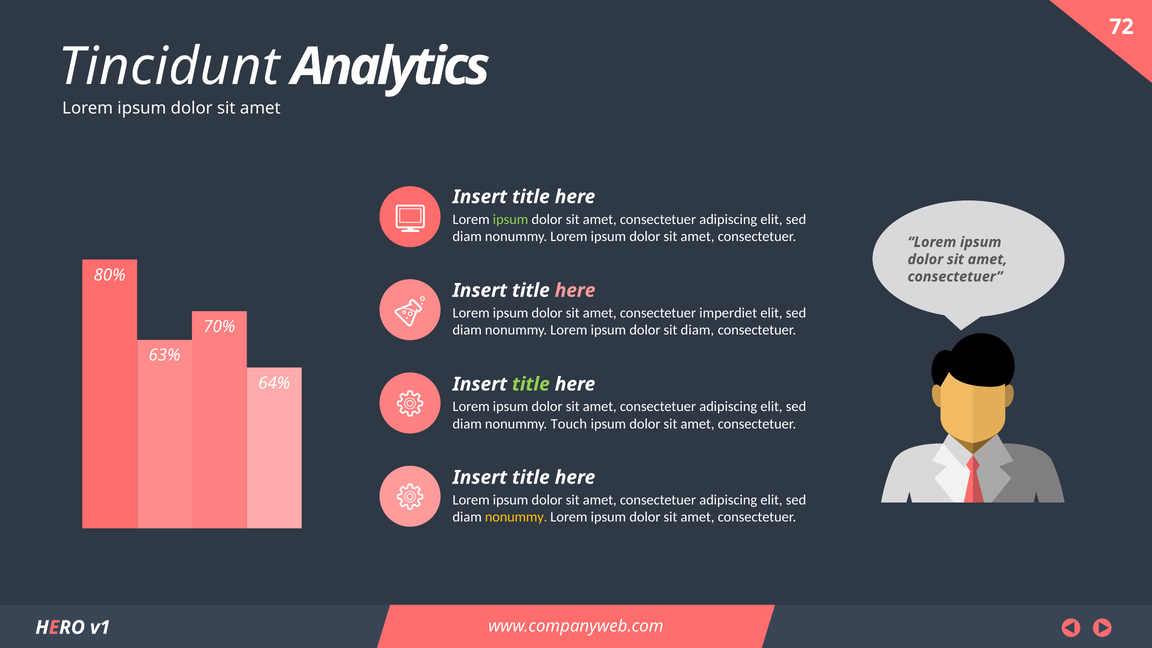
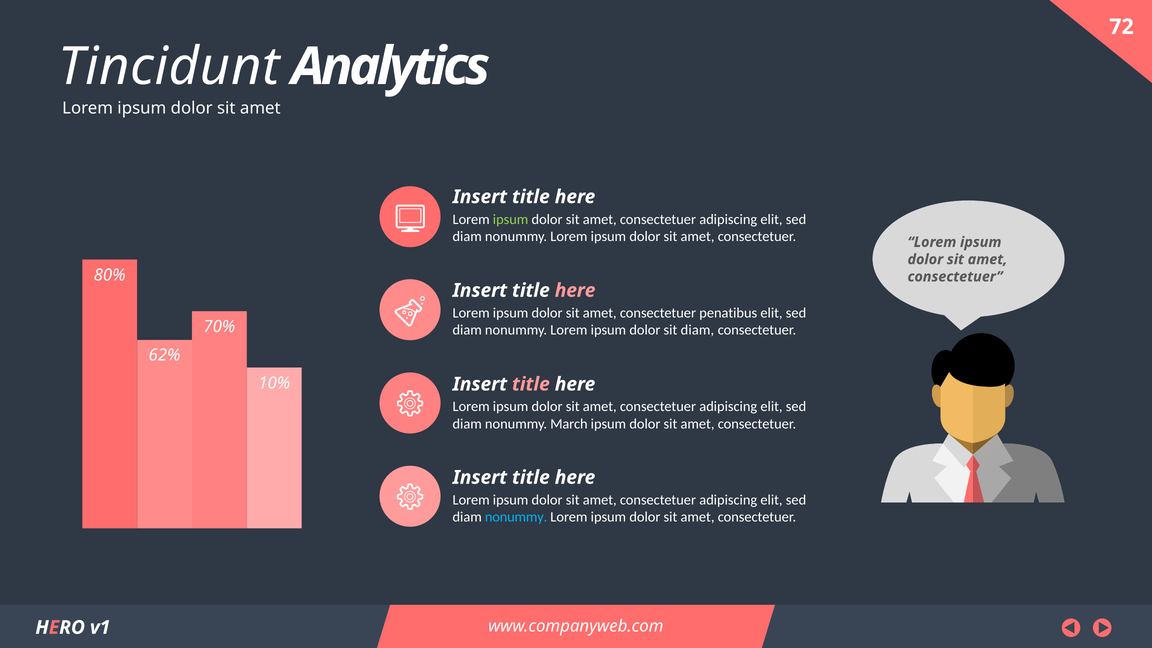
imperdiet: imperdiet -> penatibus (728, 313)
63%: 63% -> 62% (165, 355)
64%: 64% -> 10% (274, 383)
title colour: light green -> pink (531, 384)
Touch: Touch -> March (569, 424)
nonummy colour: yellow -> light blue (516, 517)
